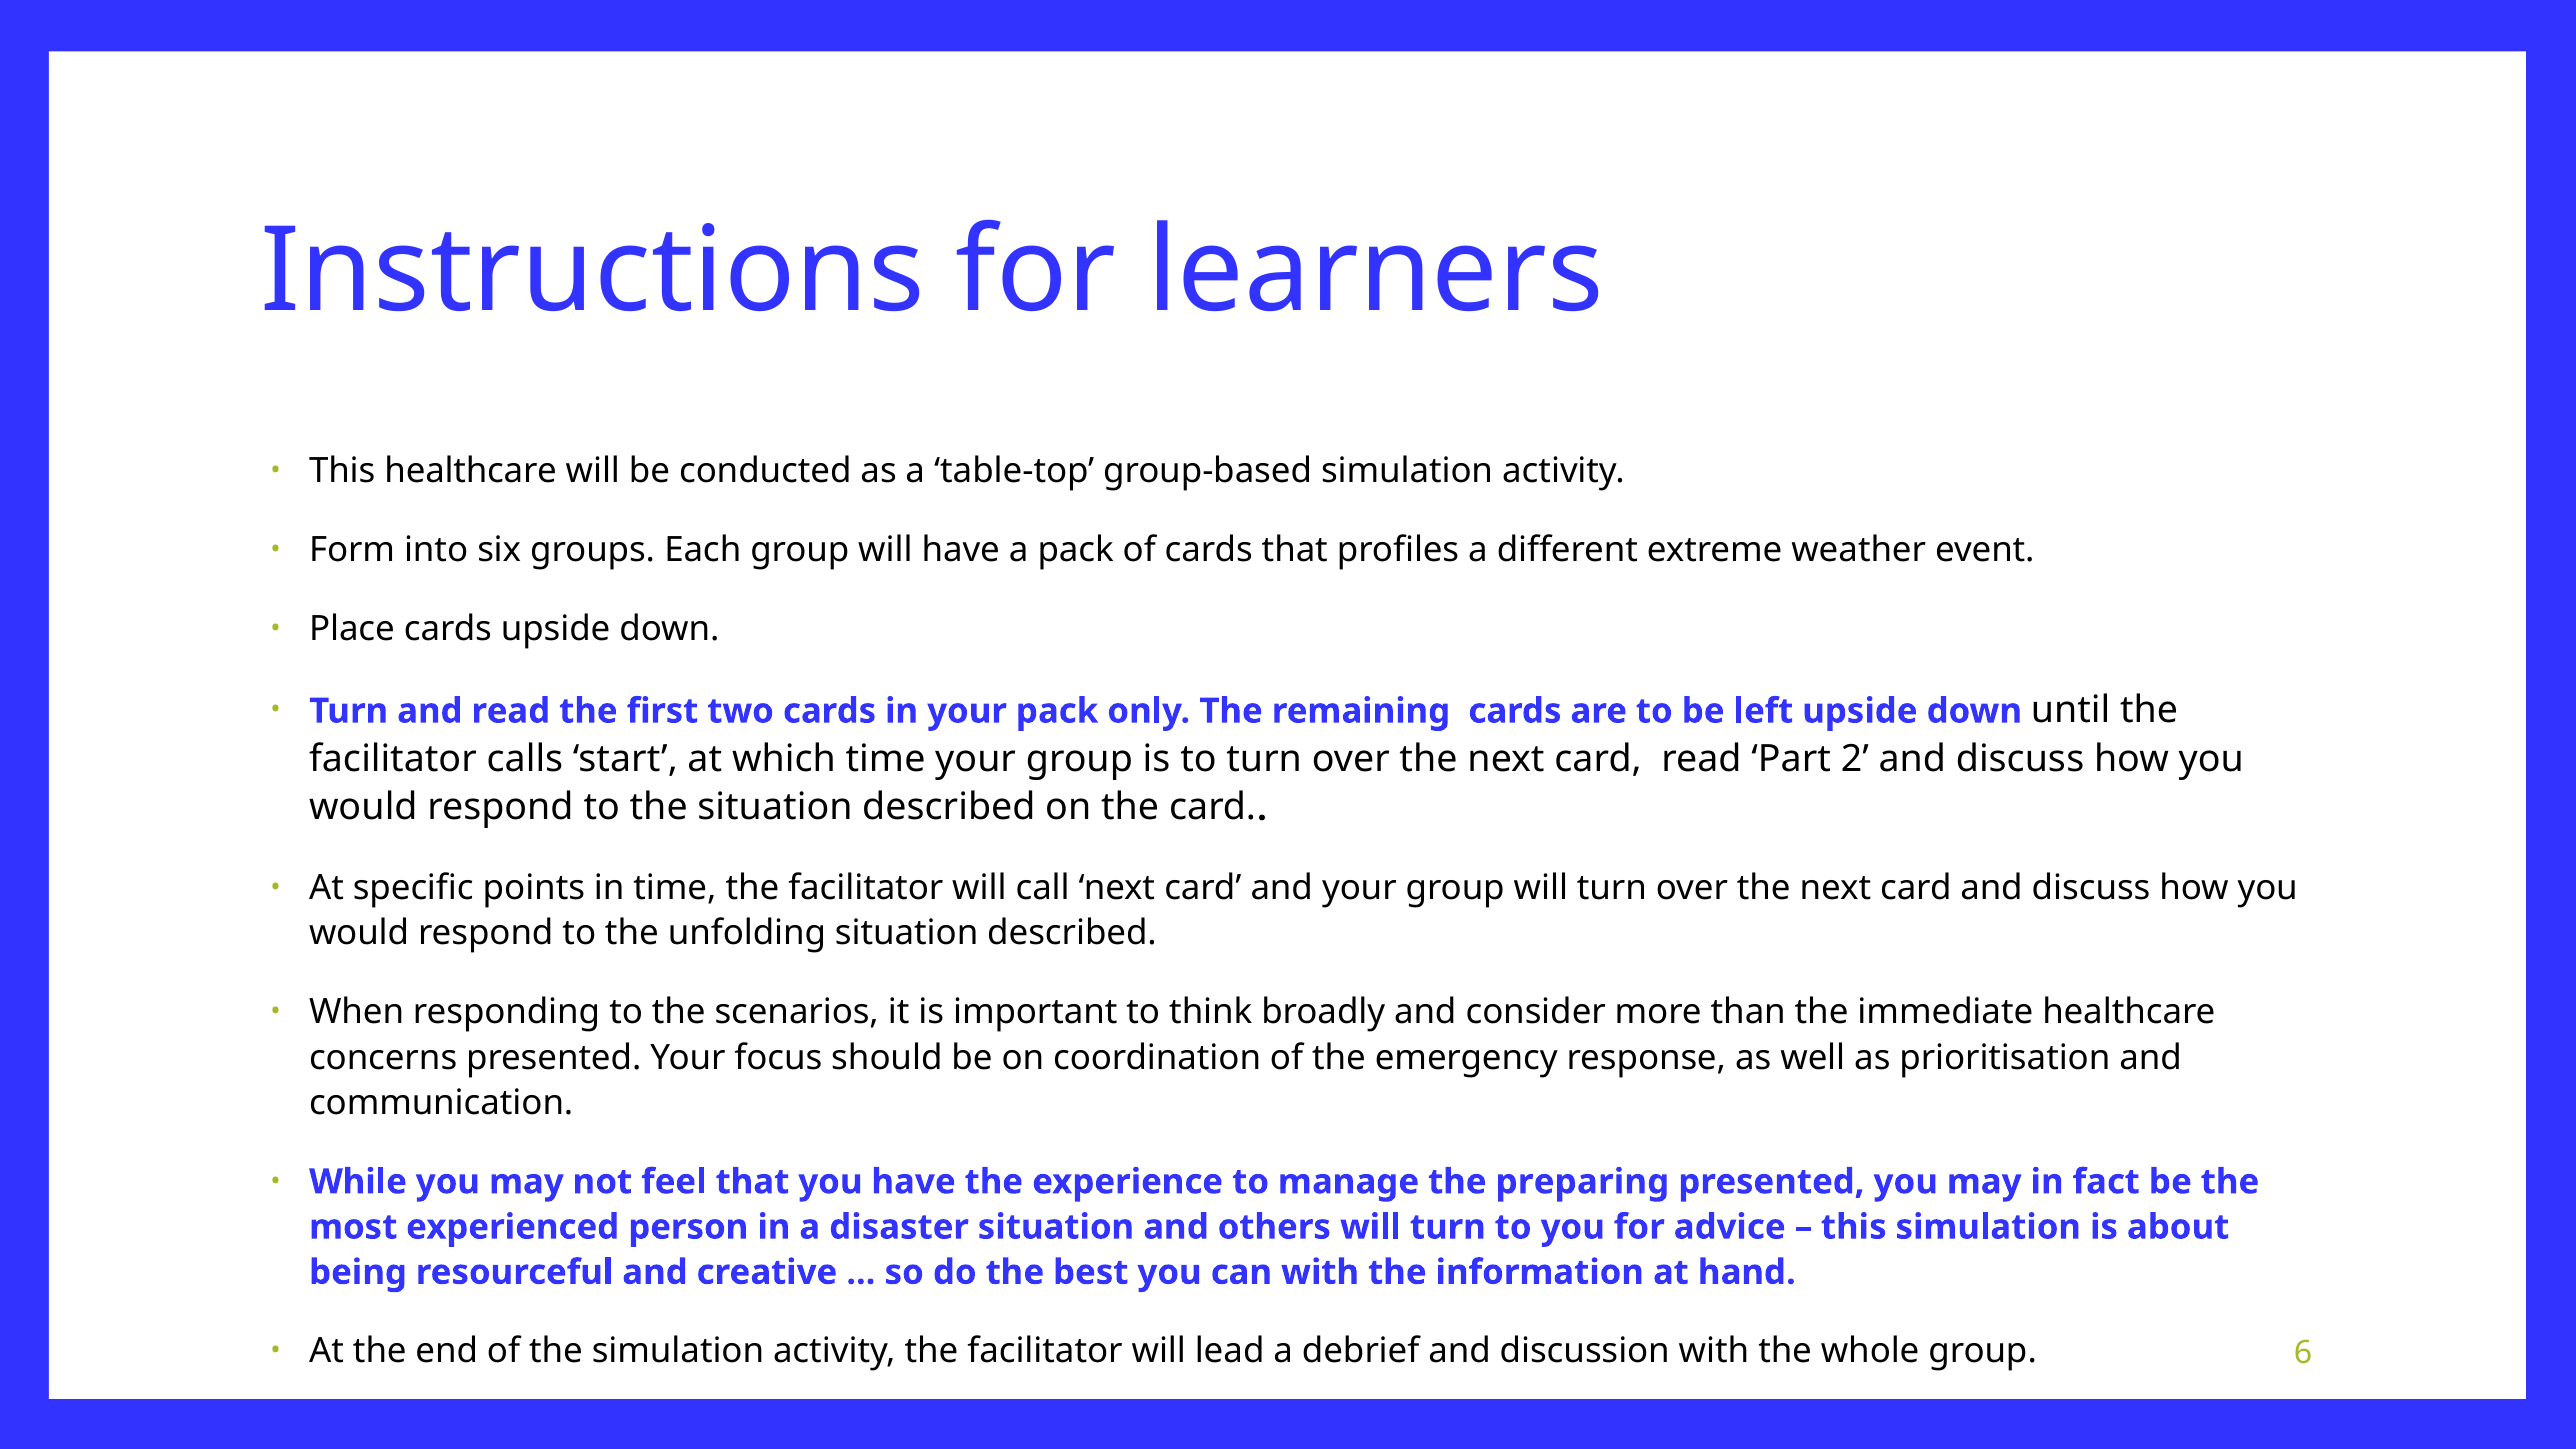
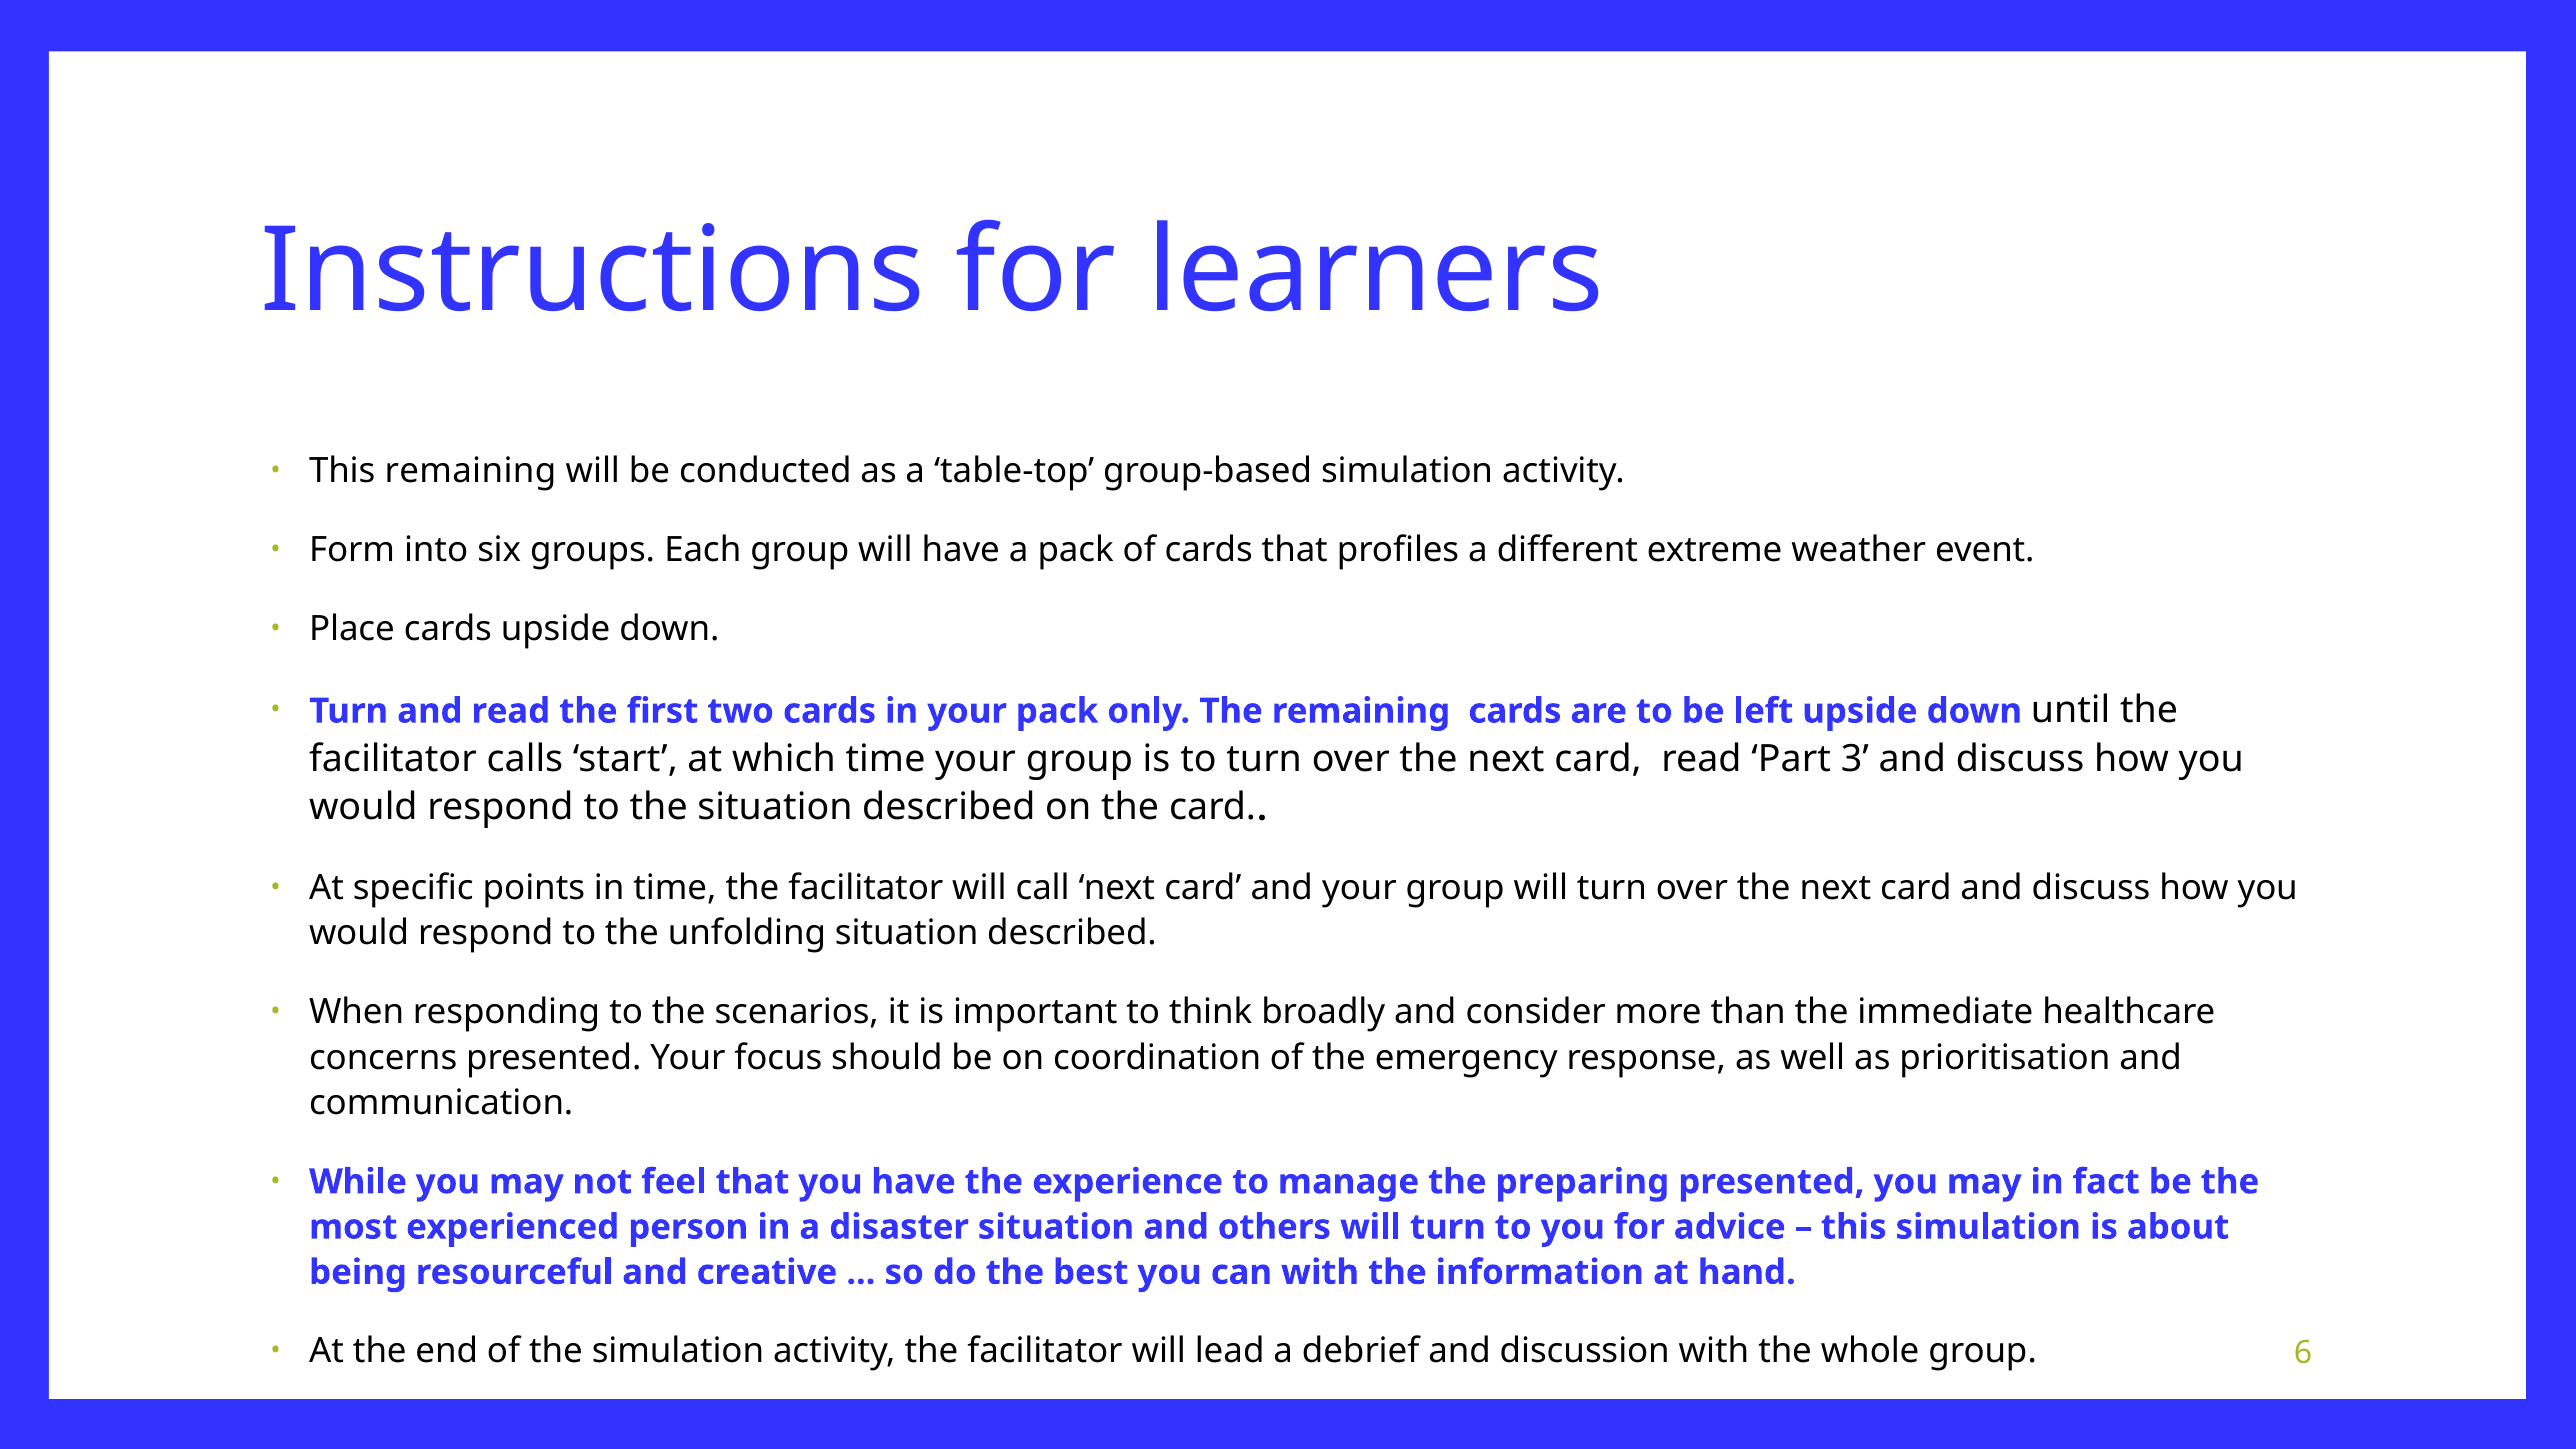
This healthcare: healthcare -> remaining (470, 471)
2: 2 -> 3 (1855, 759)
